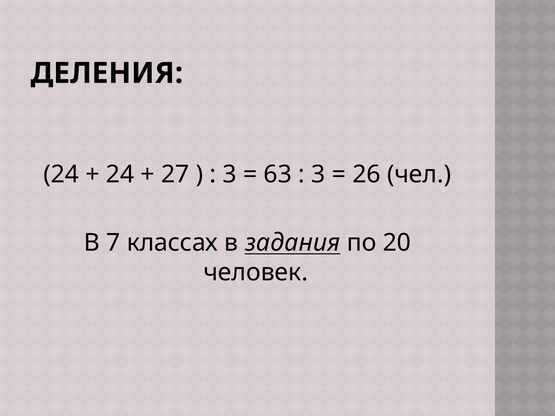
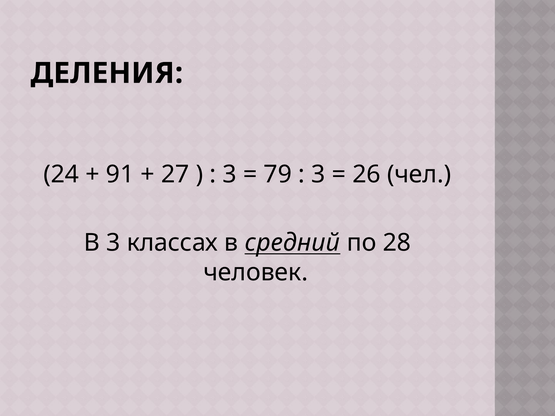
24: 24 -> 91 (120, 174)
63: 63 -> 79 (278, 174)
В 7: 7 -> 3 (113, 243)
задания: задания -> средний (292, 243)
20: 20 -> 28 (397, 243)
